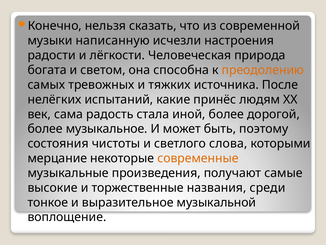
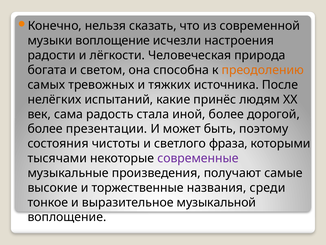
музыки написанную: написанную -> воплощение (113, 41)
музыкальное: музыкальное -> презентации (107, 129)
слова: слова -> фраза (228, 143)
мерцание: мерцание -> тысячами (57, 158)
современные colour: orange -> purple (198, 158)
